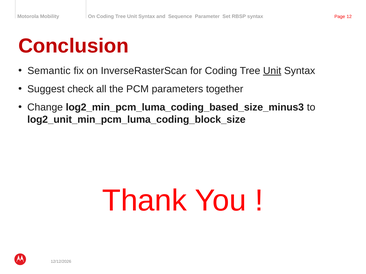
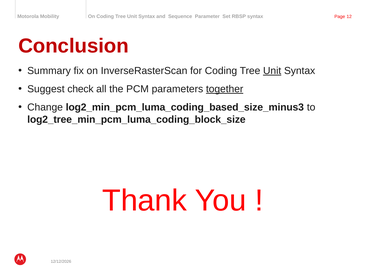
Semantic: Semantic -> Summary (49, 71)
together underline: none -> present (225, 89)
log2_unit_min_pcm_luma_coding_block_size: log2_unit_min_pcm_luma_coding_block_size -> log2_tree_min_pcm_luma_coding_block_size (136, 120)
